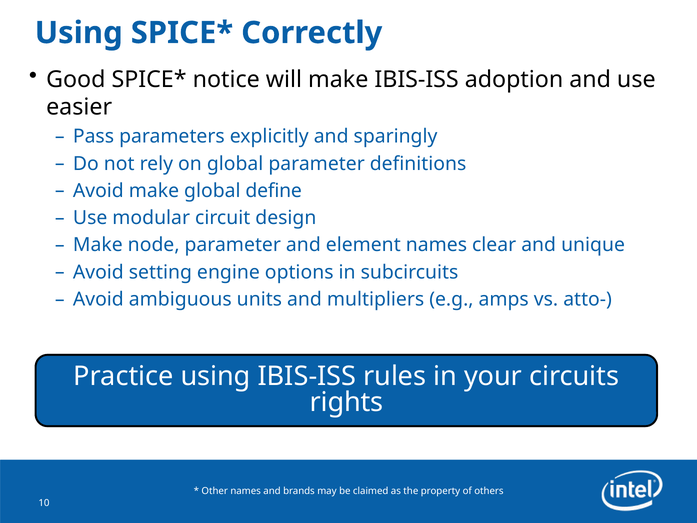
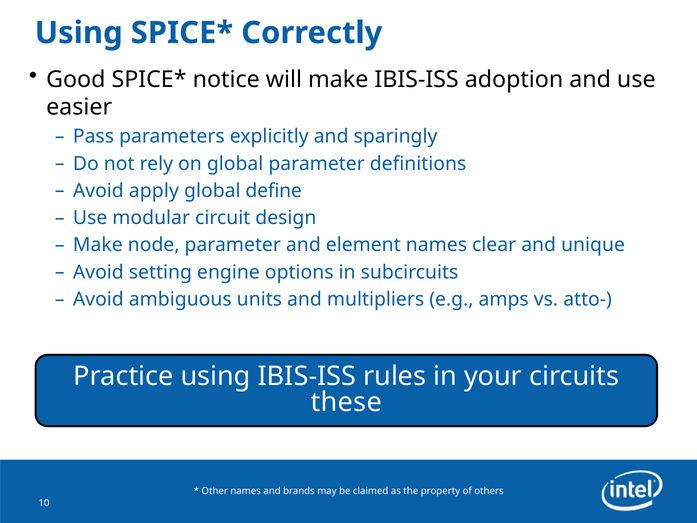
Avoid make: make -> apply (154, 191)
rights: rights -> these (346, 402)
